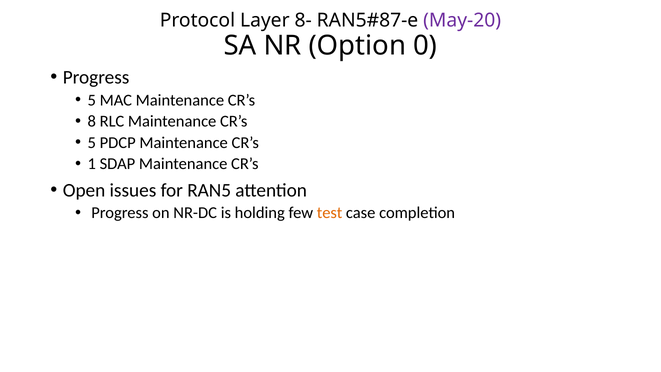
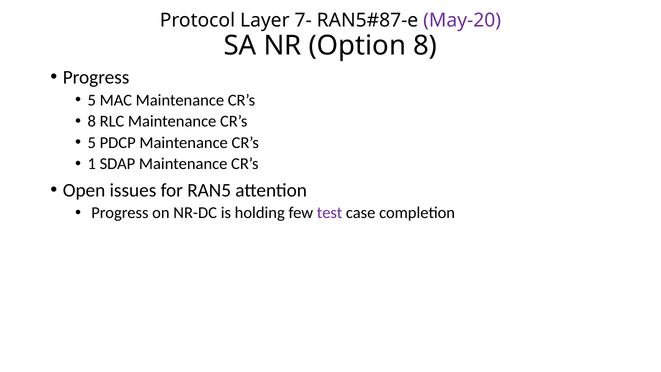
8-: 8- -> 7- (303, 20)
Option 0: 0 -> 8 (425, 46)
test colour: orange -> purple (330, 213)
